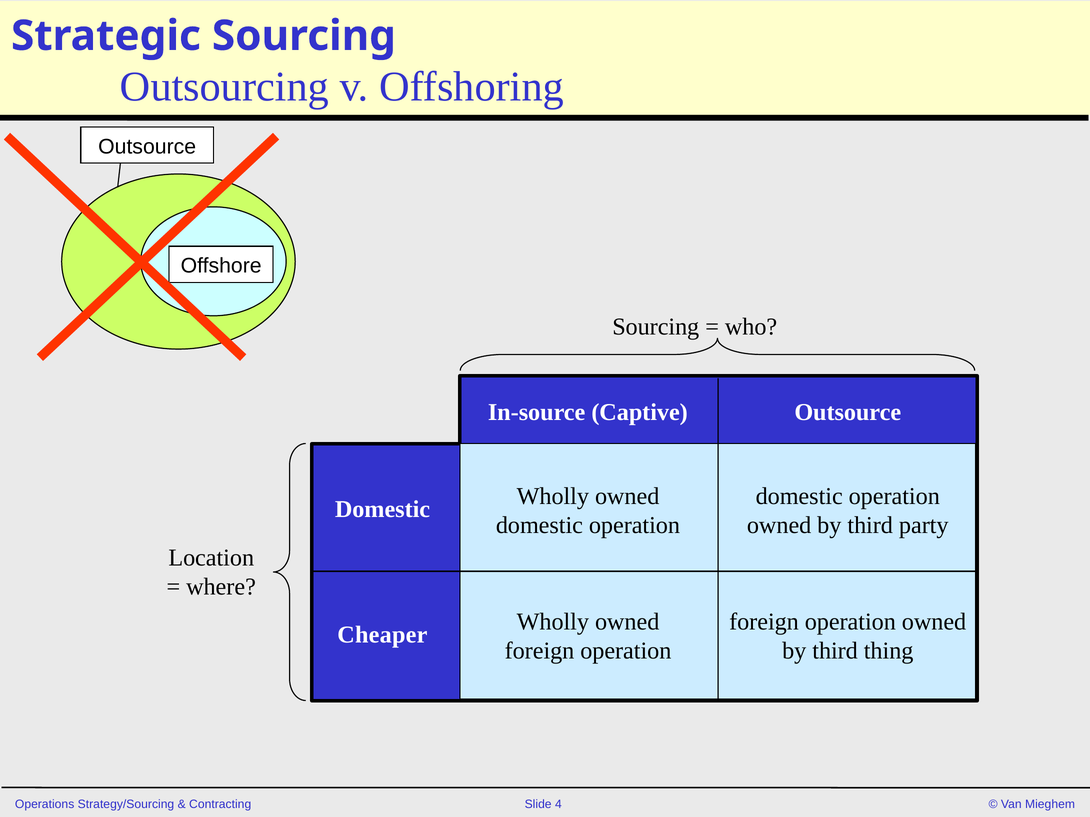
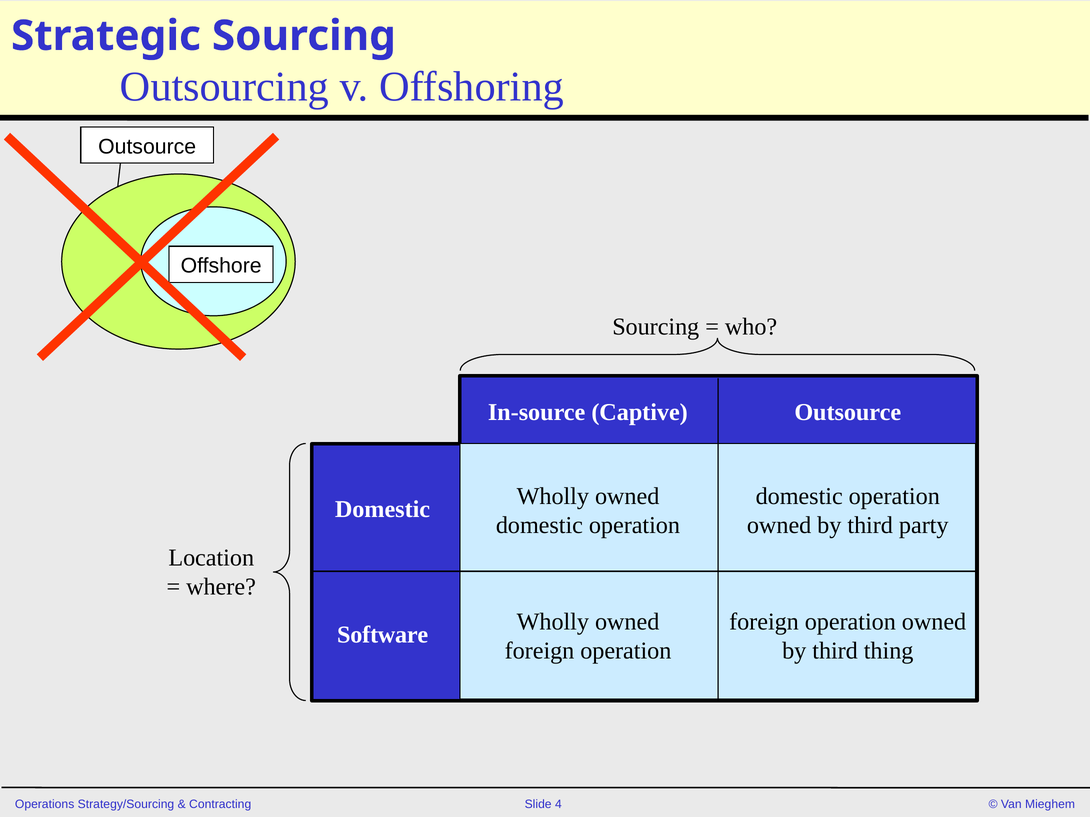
Cheaper: Cheaper -> Software (383, 635)
